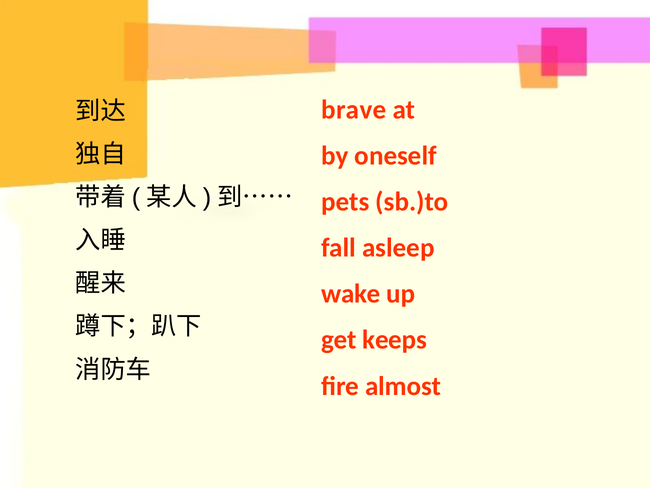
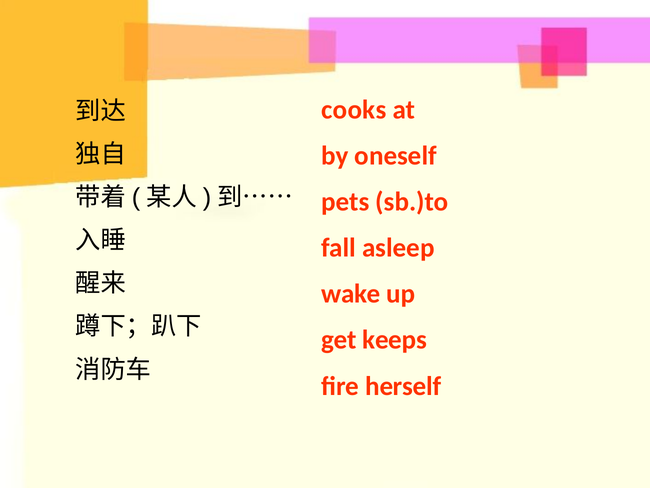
brave: brave -> cooks (354, 109)
almost: almost -> herself (403, 386)
